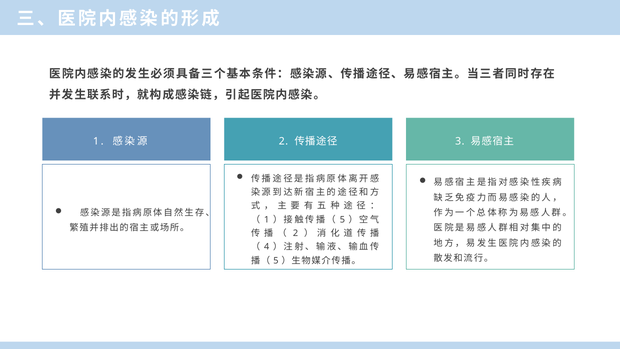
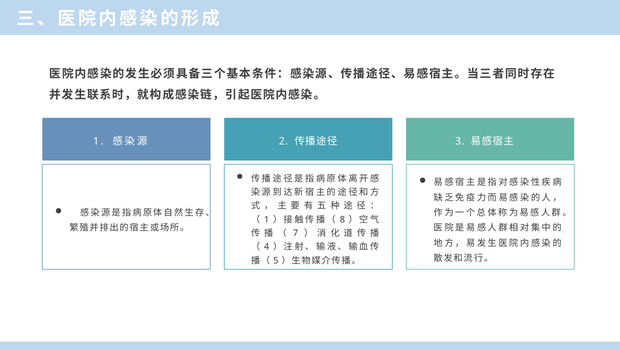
5: 5 -> 8 (342, 219)
2: 2 -> 7 (295, 233)
